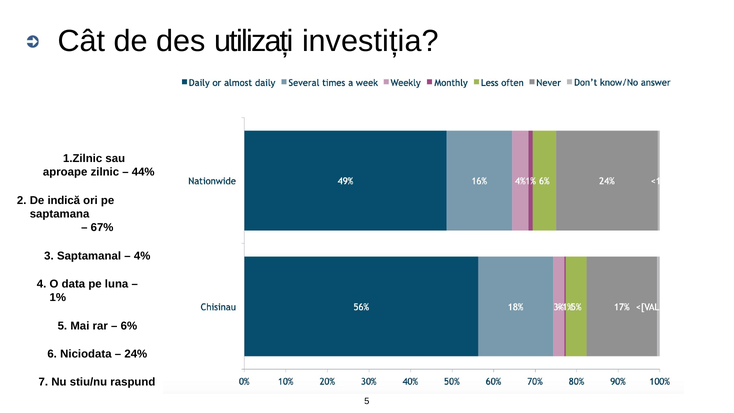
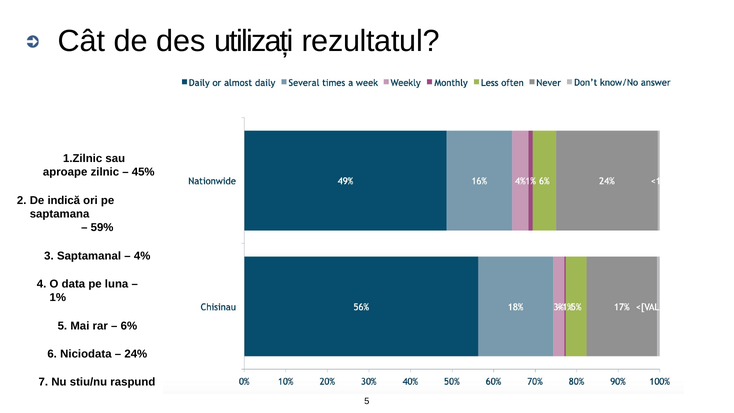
investiția: investiția -> rezultatul (371, 41)
44%: 44% -> 45% (143, 172)
67%: 67% -> 59% (102, 228)
